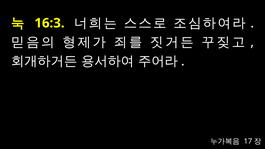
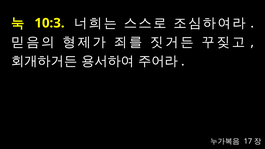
16:3: 16:3 -> 10:3 (49, 23)
